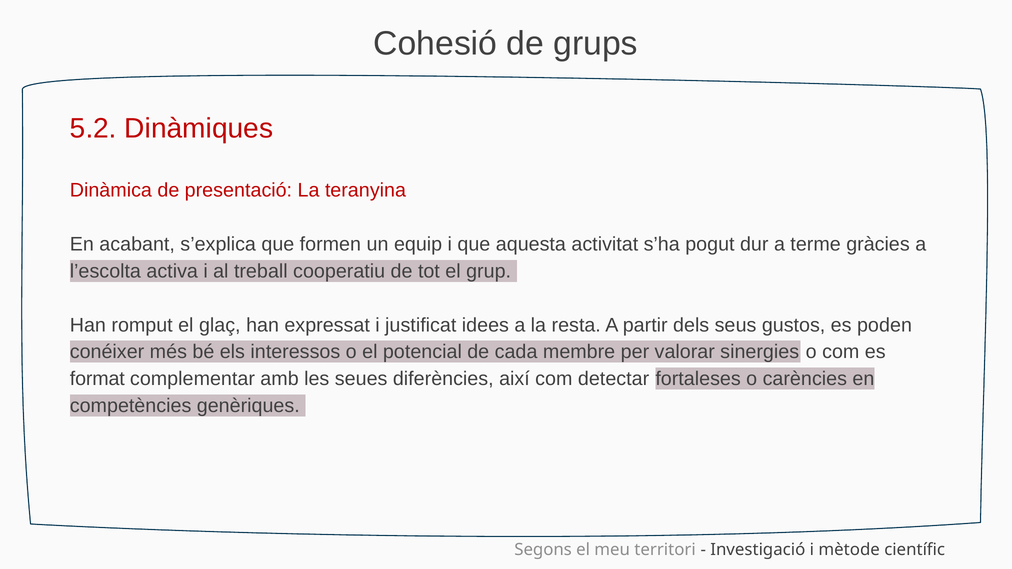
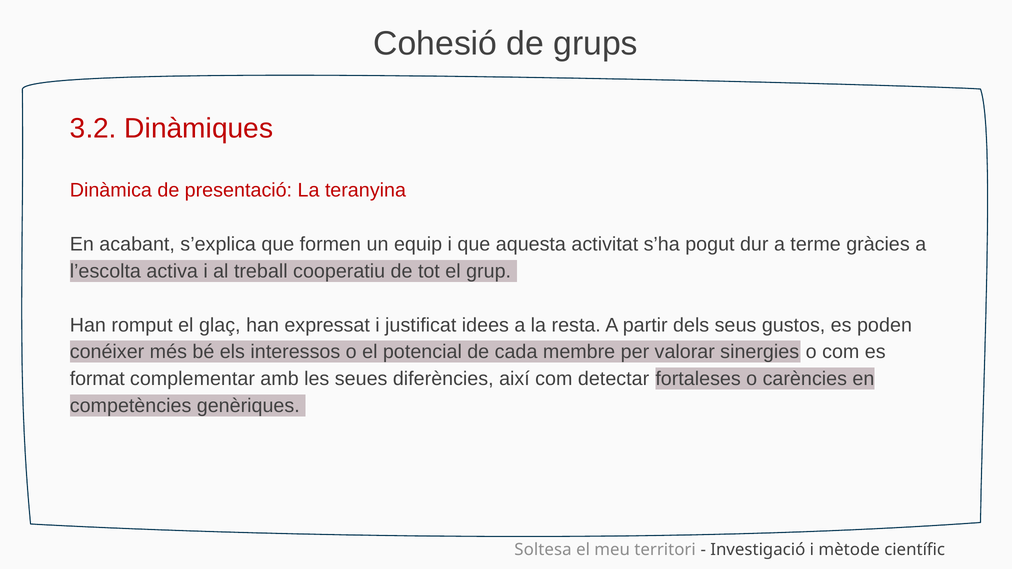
5.2: 5.2 -> 3.2 (93, 129)
Segons: Segons -> Soltesa (543, 550)
